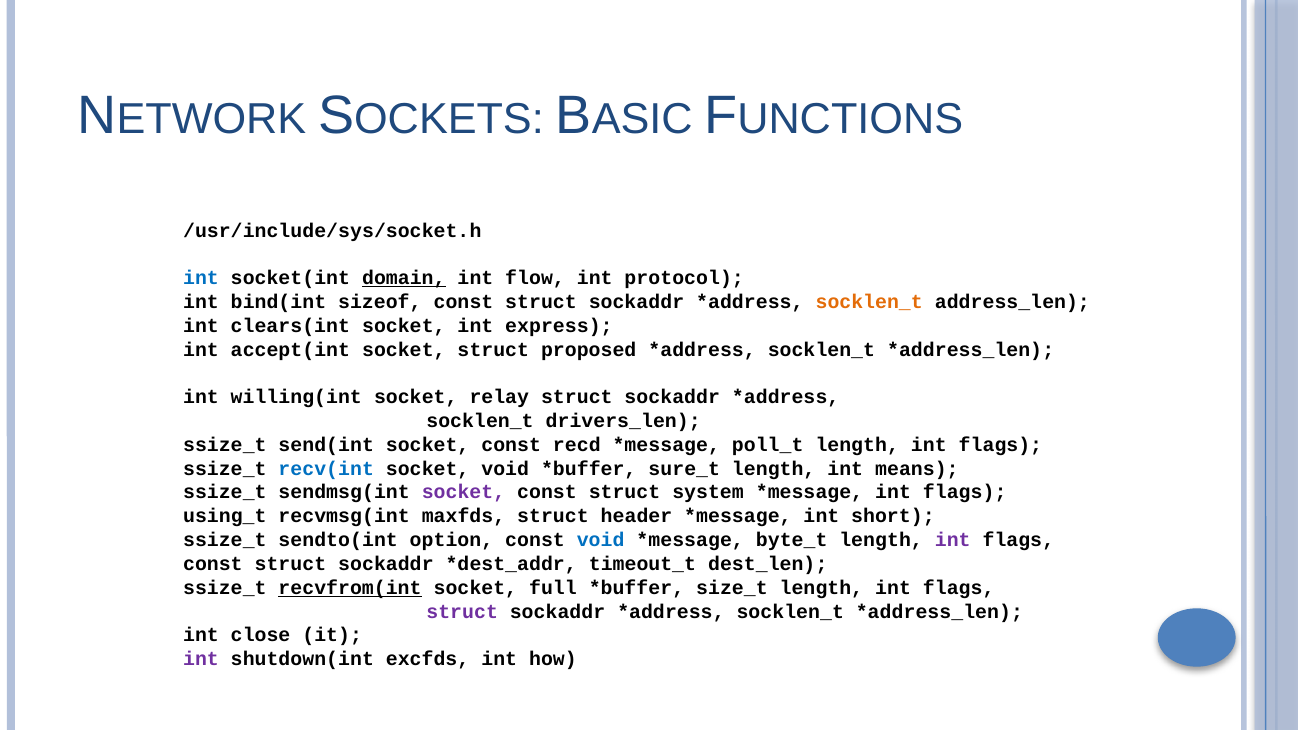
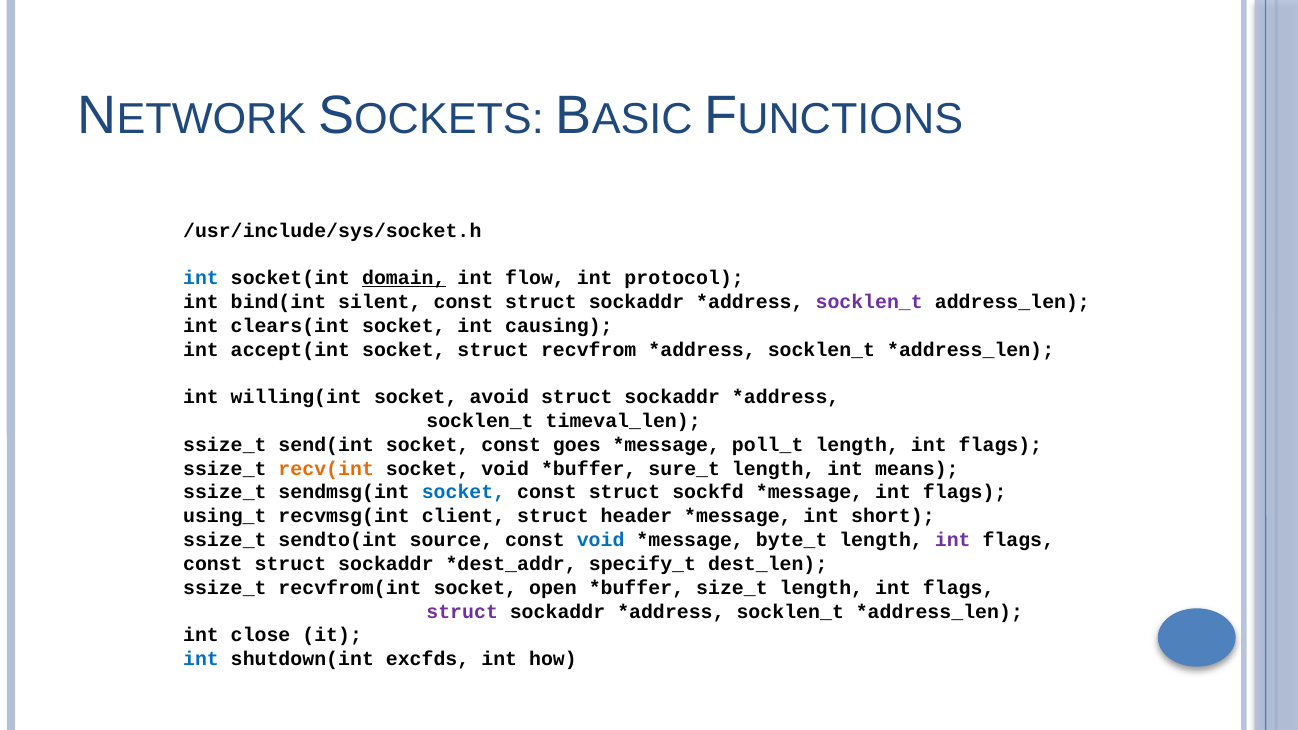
sizeof: sizeof -> silent (380, 302)
socklen_t colour: orange -> purple (869, 302)
express: express -> causing (559, 326)
proposed: proposed -> recvfrom (589, 350)
relay: relay -> avoid (499, 397)
drivers_len: drivers_len -> timeval_len (623, 421)
recd: recd -> goes (577, 445)
recv(int colour: blue -> orange (326, 469)
socket colour: purple -> blue (463, 493)
system: system -> sockfd (708, 493)
maxfds: maxfds -> client (463, 516)
option: option -> source (451, 540)
timeout_t: timeout_t -> specify_t (642, 564)
recvfrom(int underline: present -> none (350, 588)
full: full -> open (553, 588)
int colour: purple -> blue (201, 659)
